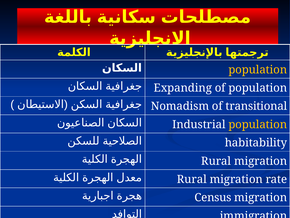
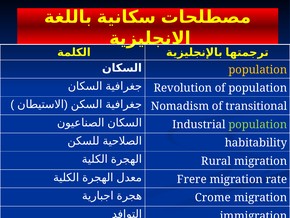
Expanding: Expanding -> Revolution (183, 88)
population colour: yellow -> light green (258, 124)
Rural: Rural -> Frere (192, 179)
Census: Census -> Crome (213, 197)
